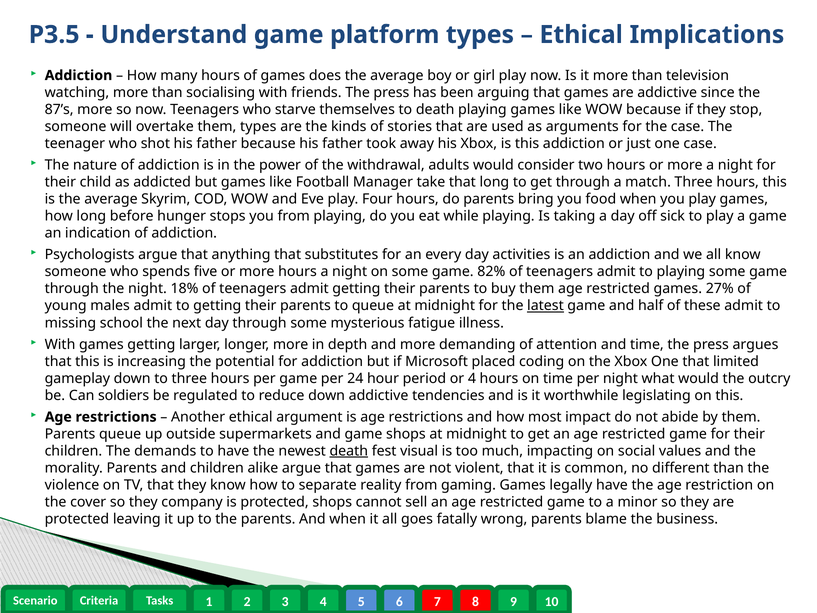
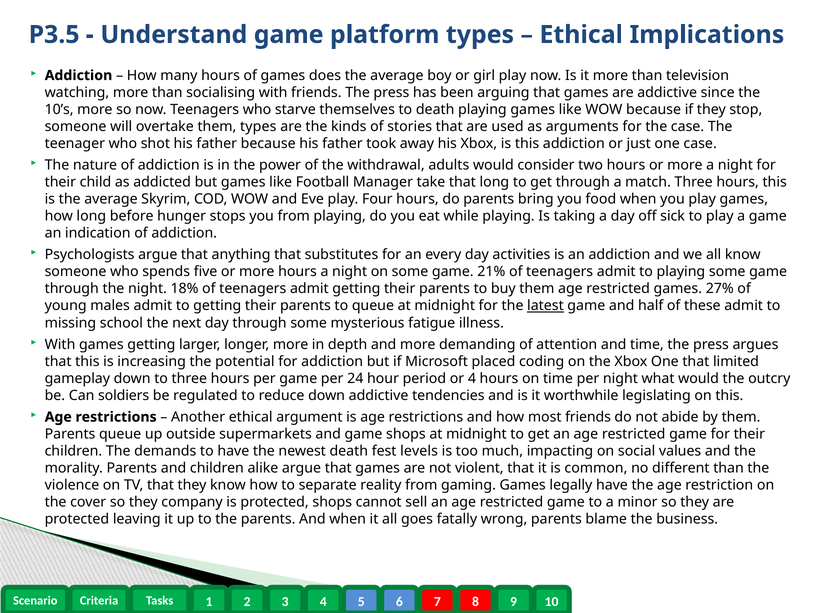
87’s: 87’s -> 10’s (59, 109)
82%: 82% -> 21% (491, 272)
most impact: impact -> friends (588, 417)
death underline: present -> none (349, 451)
visual: visual -> levels (419, 451)
